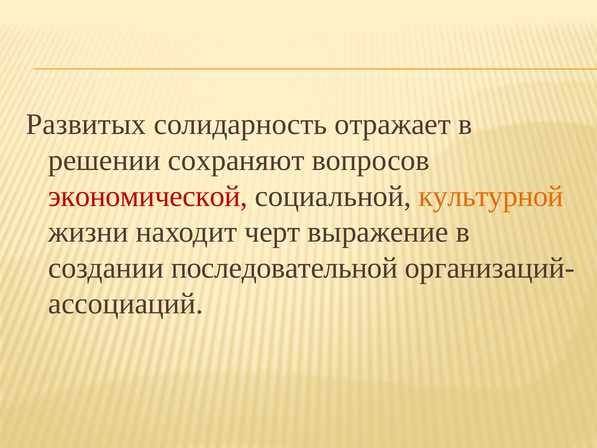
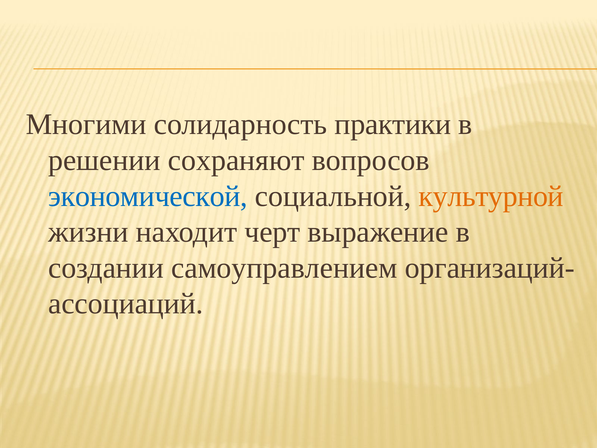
Развитых: Развитых -> Многими (86, 124)
отражает: отражает -> практики (393, 124)
экономической colour: red -> blue (148, 196)
последовательной: последовательной -> самоуправлением (284, 268)
